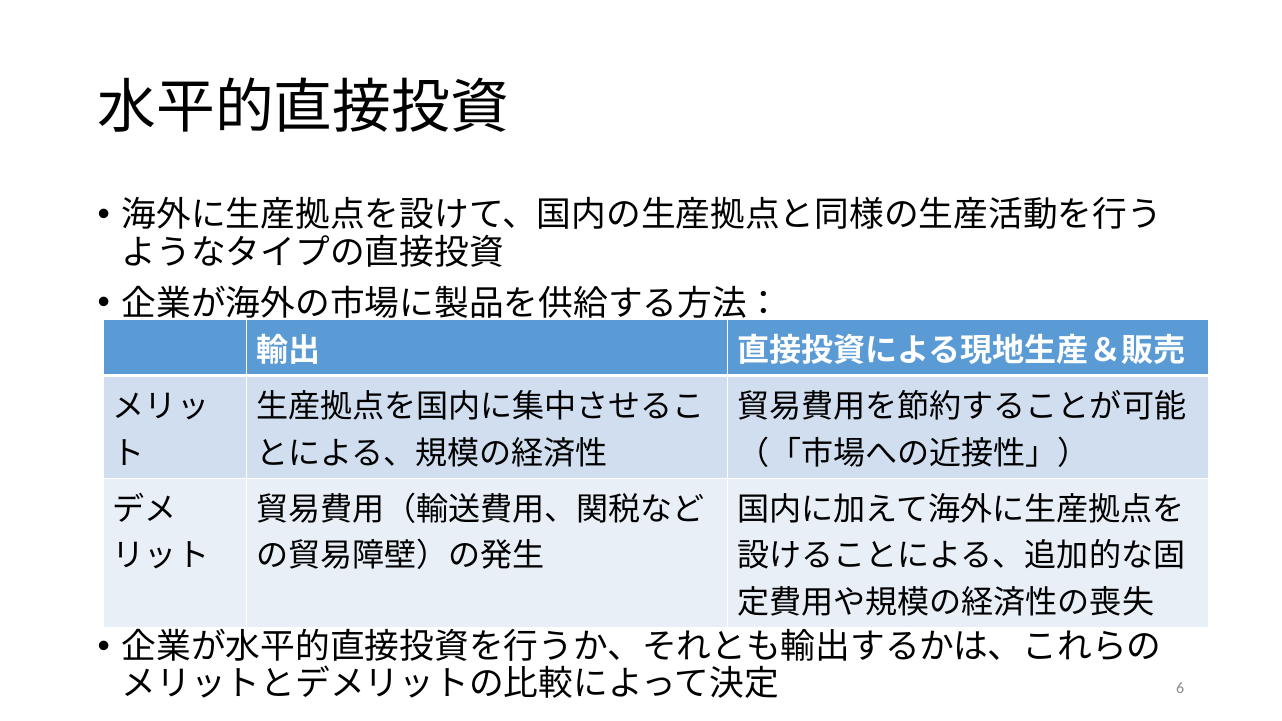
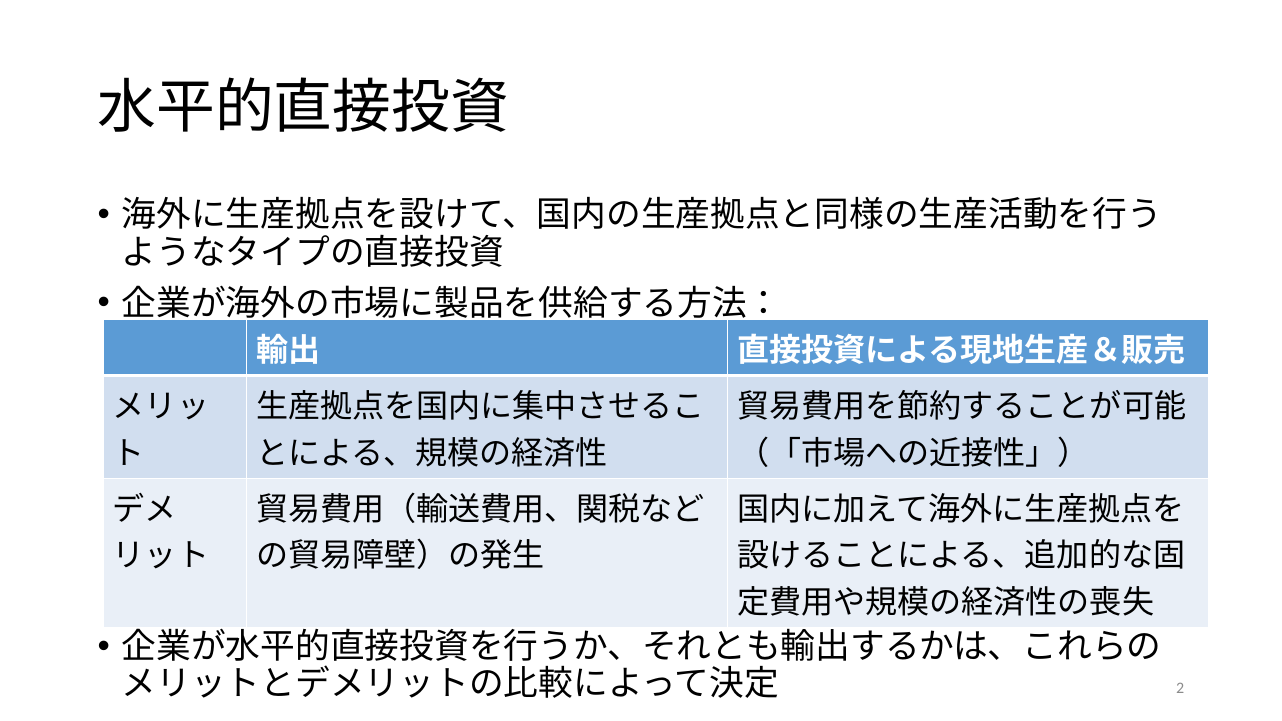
6: 6 -> 2 (1180, 689)
